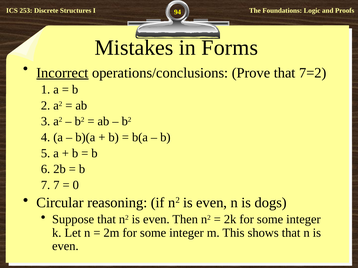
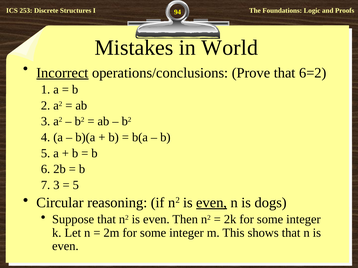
Forms: Forms -> World (230, 48)
7=2: 7=2 -> 6=2 (313, 73)
7 7: 7 -> 3 (56, 185)
0: 0 -> 5 (76, 185)
even underline: none -> present (212, 203)
